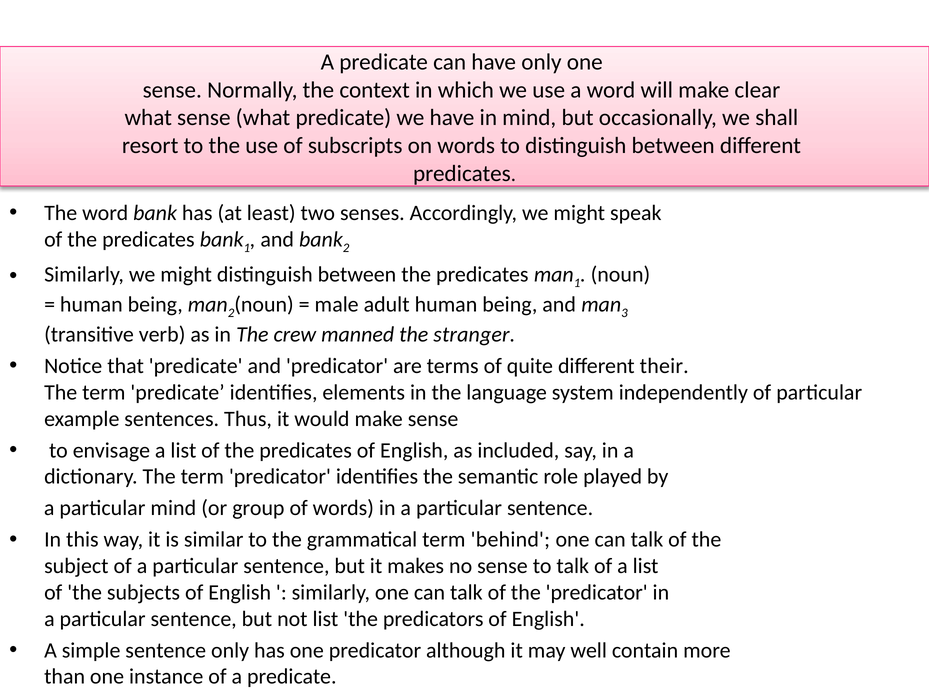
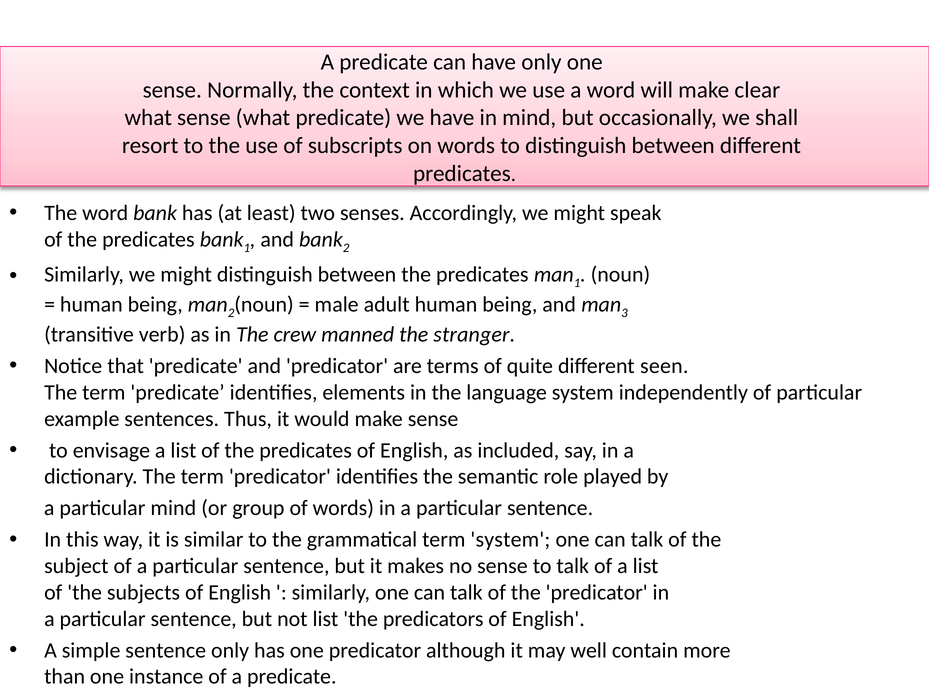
their: their -> seen (664, 366)
term behind: behind -> system (510, 540)
